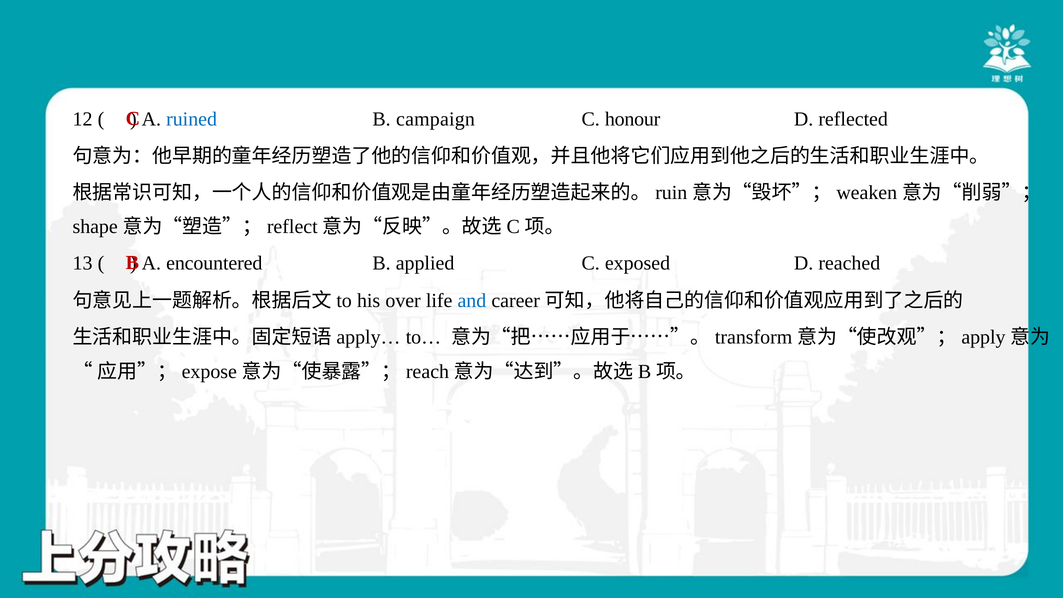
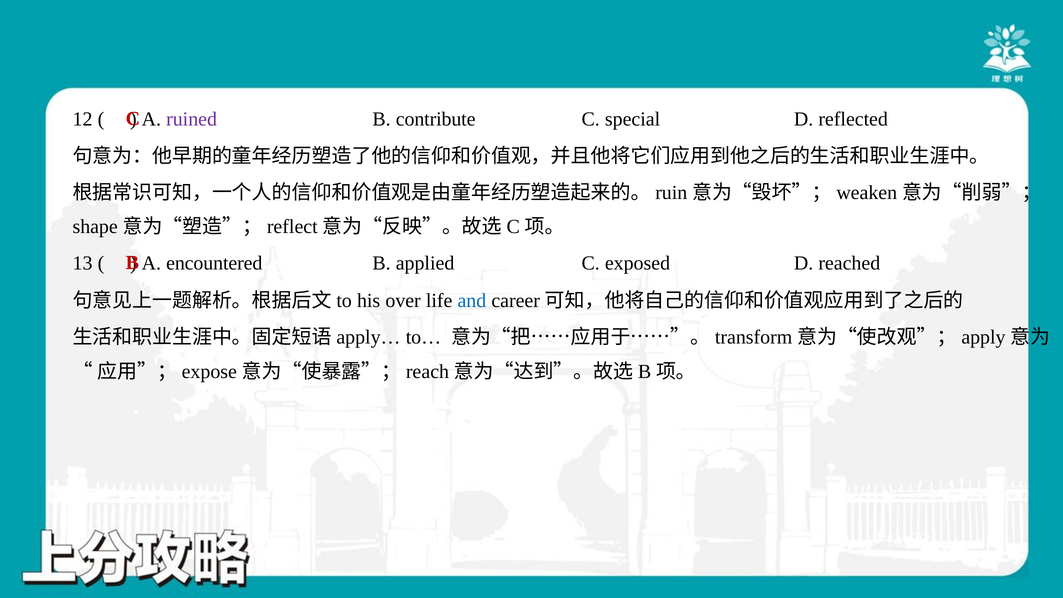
ruined colour: blue -> purple (192, 119)
campaign: campaign -> contribute (436, 119)
honour: honour -> special (633, 119)
